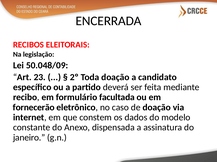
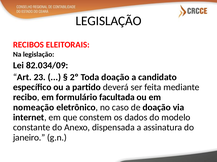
ENCERRADA: ENCERRADA -> LEGISLAÇÃO (109, 21)
50.048/09: 50.048/09 -> 82.034/09 (47, 66)
fornecerão: fornecerão -> nomeação (34, 108)
